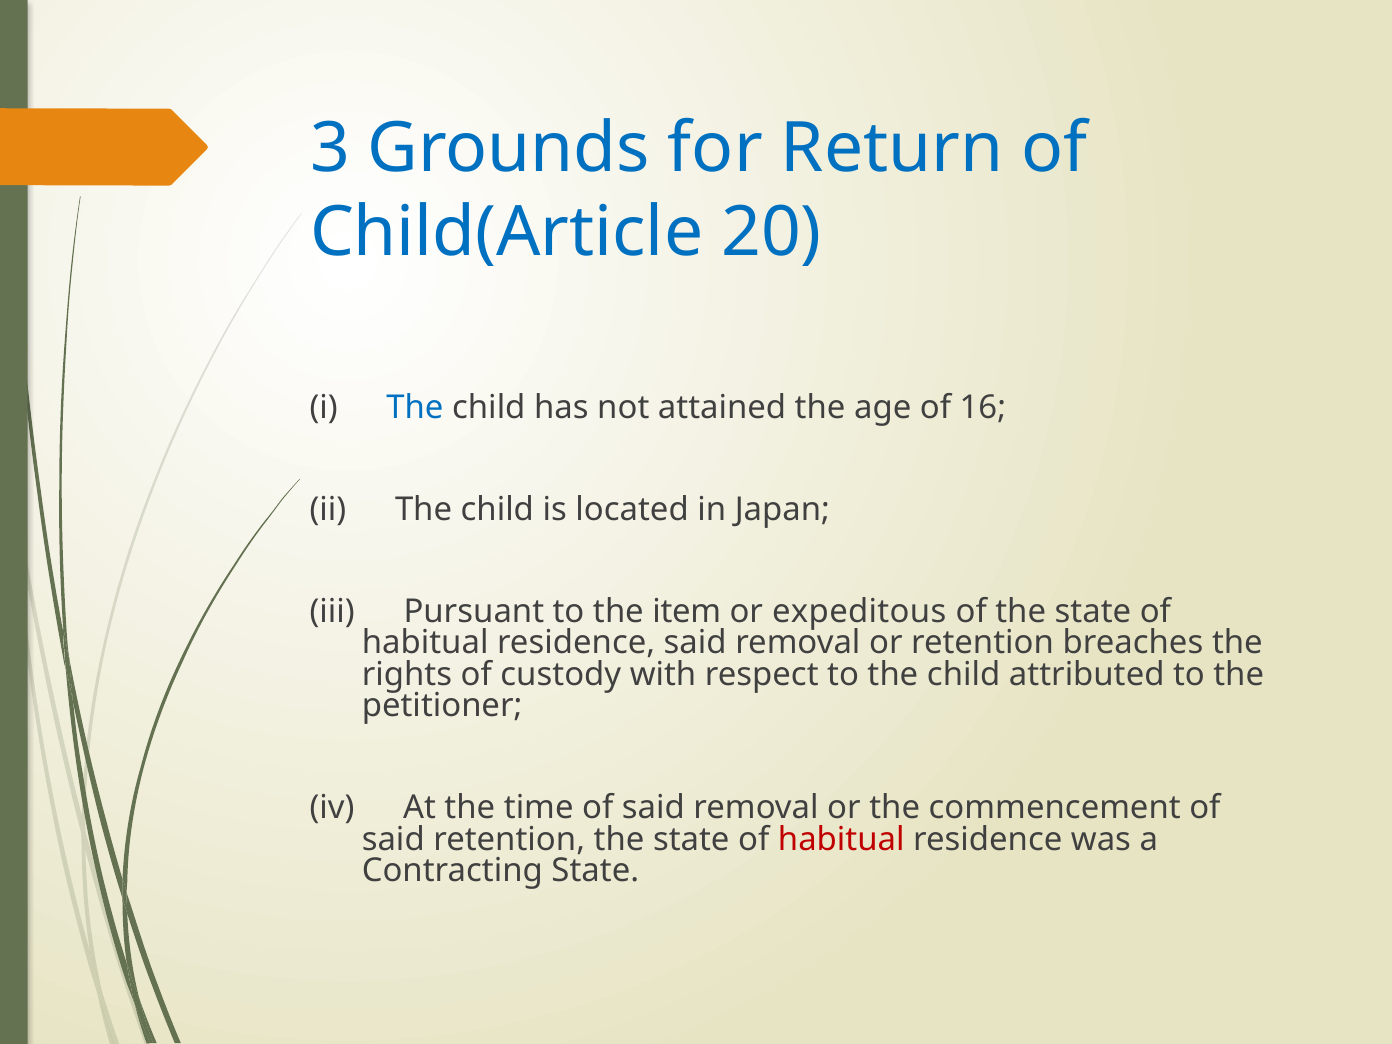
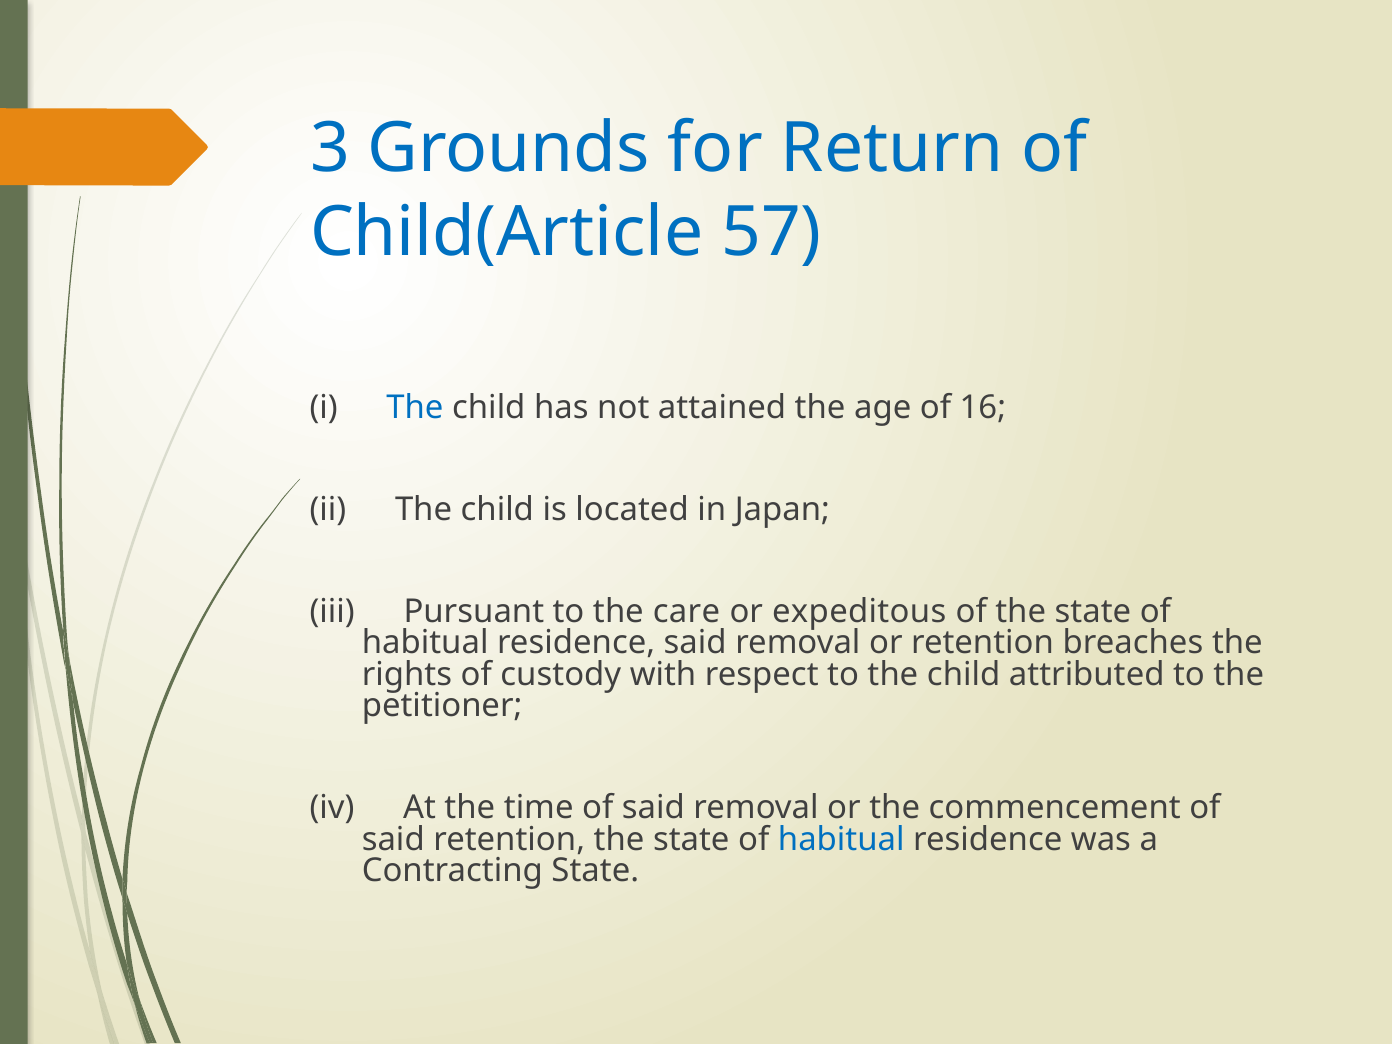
20: 20 -> 57 (772, 232)
item: item -> care (686, 611)
habitual colour: red -> blue (841, 839)
